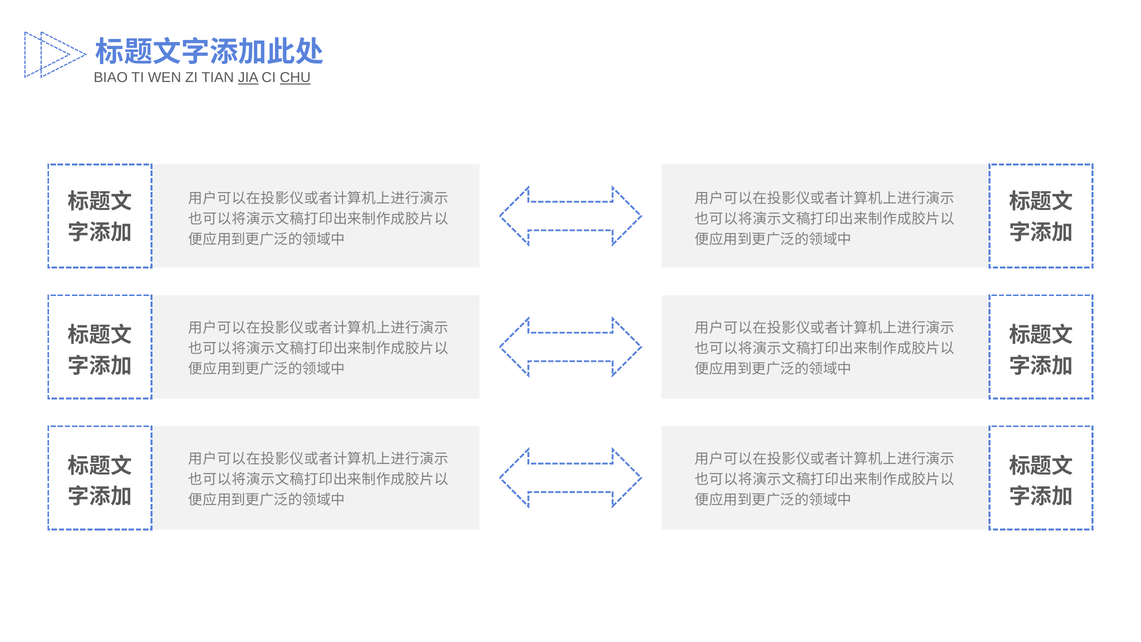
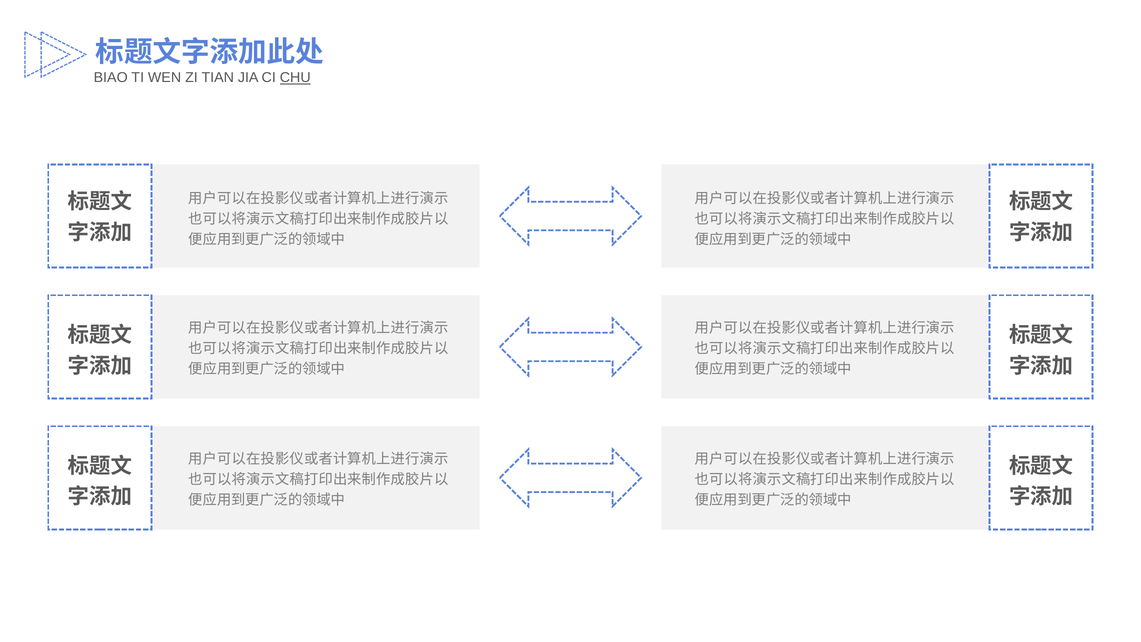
JIA underline: present -> none (248, 78)
